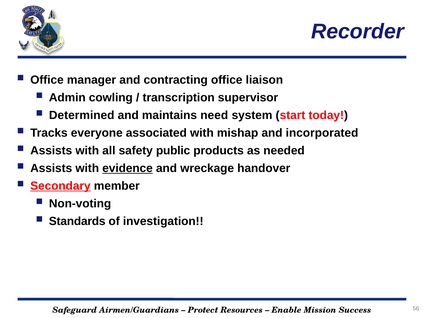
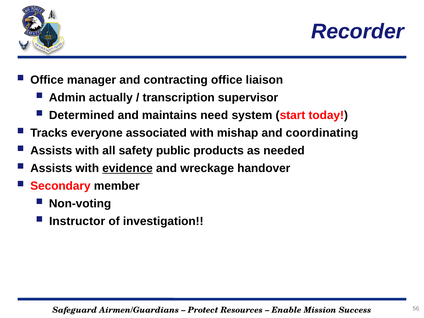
cowling: cowling -> actually (111, 97)
incorporated: incorporated -> coordinating (322, 133)
Secondary underline: present -> none (60, 186)
Standards: Standards -> Instructor (77, 221)
